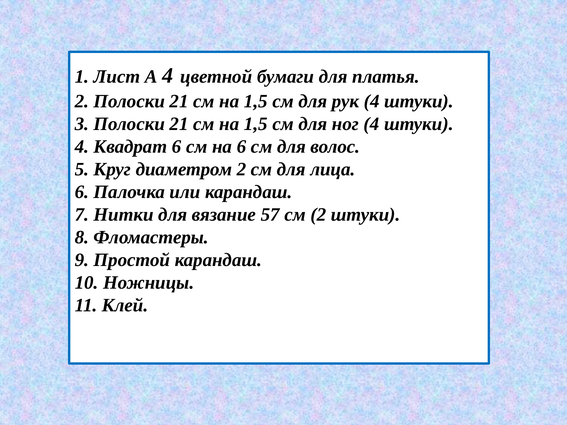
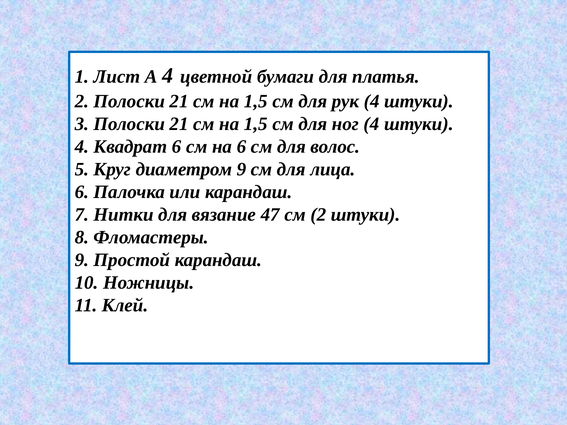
диаметром 2: 2 -> 9 (241, 169)
57: 57 -> 47 (270, 215)
